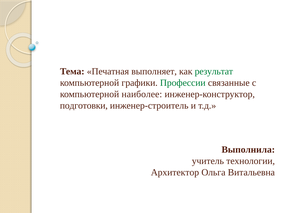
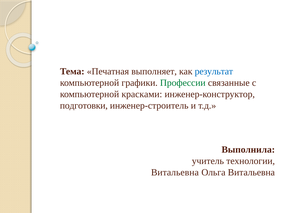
результат colour: green -> blue (214, 72)
наиболее: наиболее -> красками (142, 94)
Архитектор: Архитектор -> Витальевна (175, 173)
